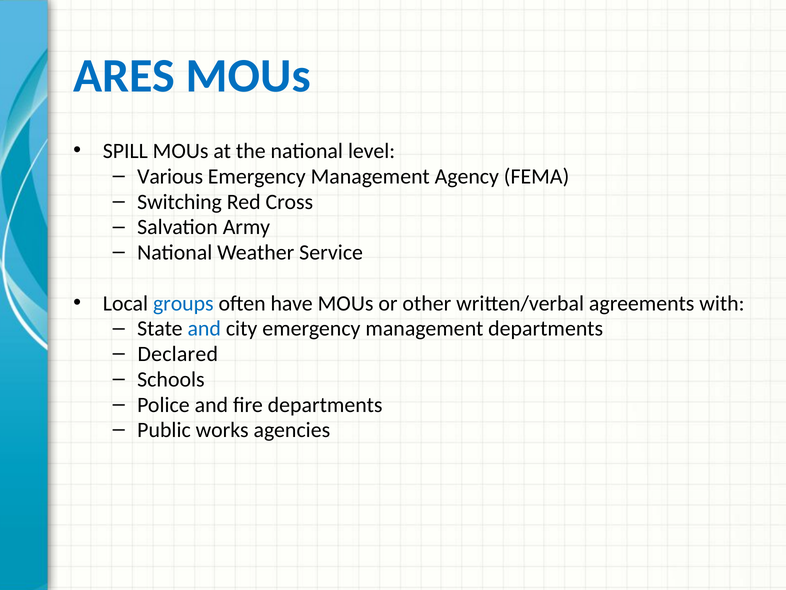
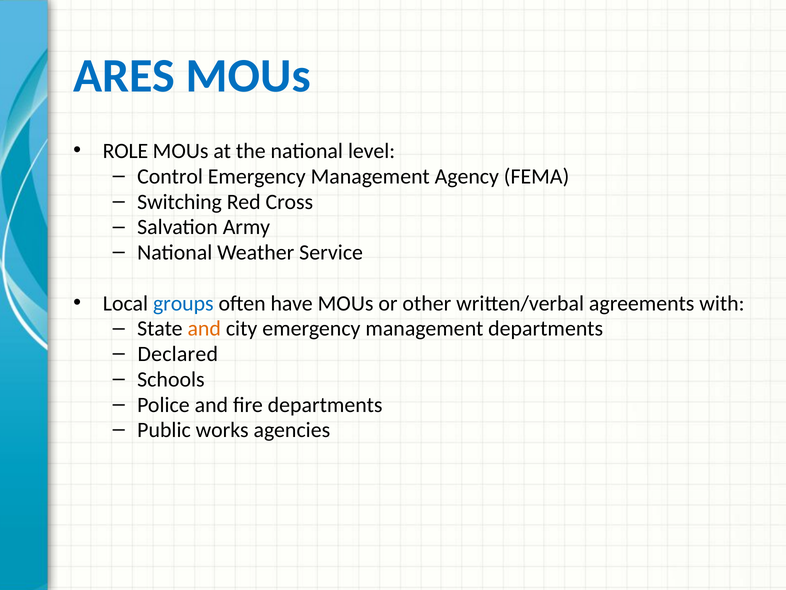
SPILL: SPILL -> ROLE (125, 151)
Various: Various -> Control (170, 176)
and colour: blue -> orange (204, 328)
